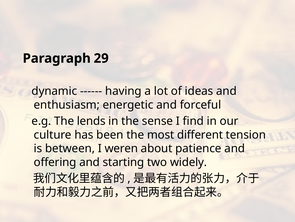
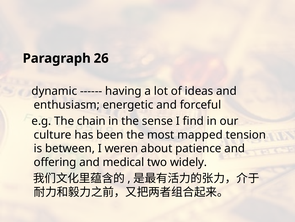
29: 29 -> 26 (101, 58)
lends: lends -> chain (91, 121)
different: different -> mapped (200, 134)
starting: starting -> medical (123, 162)
